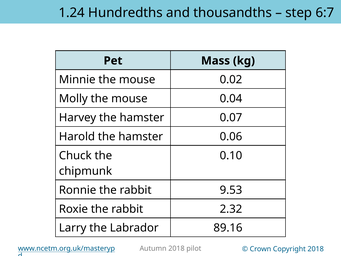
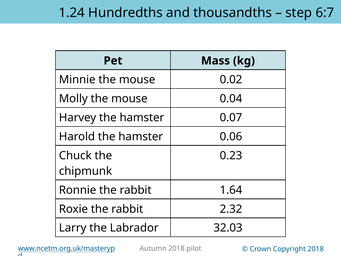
0.10: 0.10 -> 0.23 (231, 155)
9.53: 9.53 -> 1.64 (231, 190)
89.16: 89.16 -> 32.03 (228, 228)
